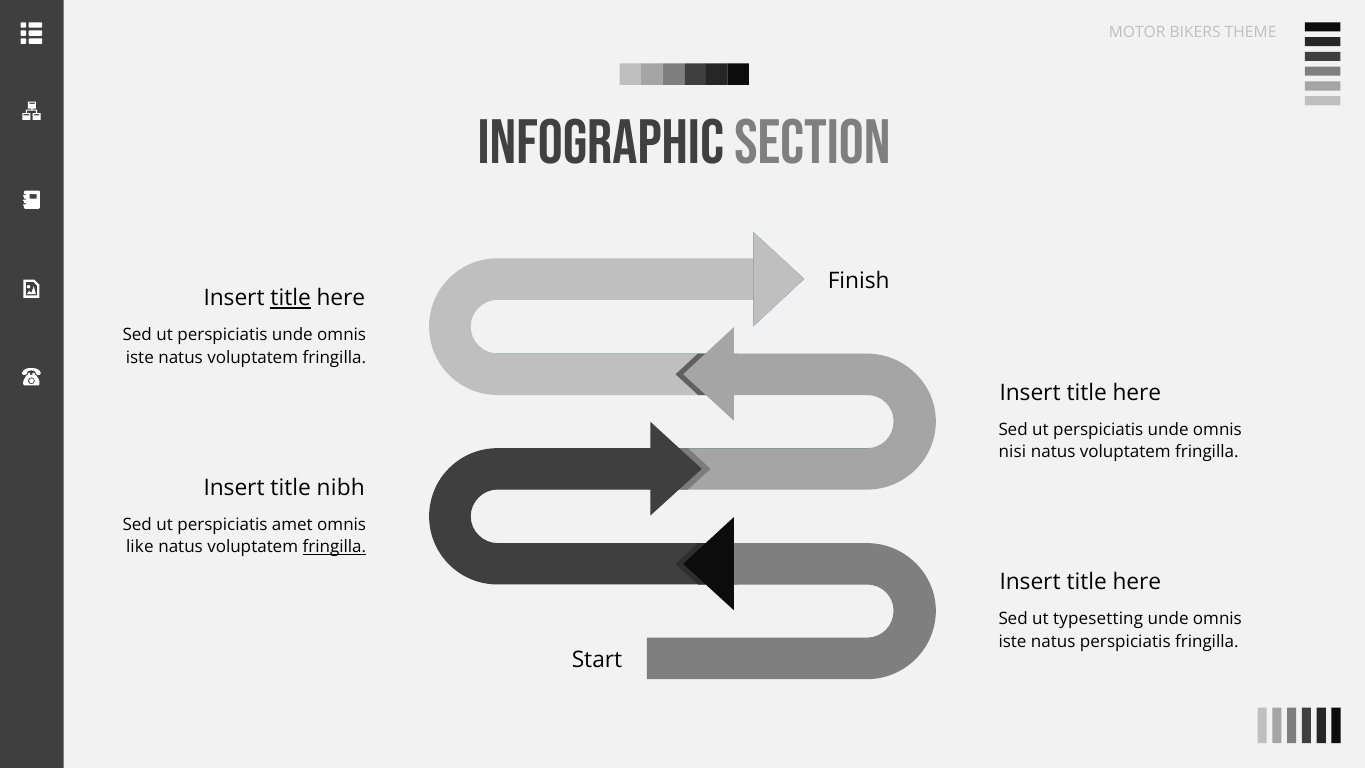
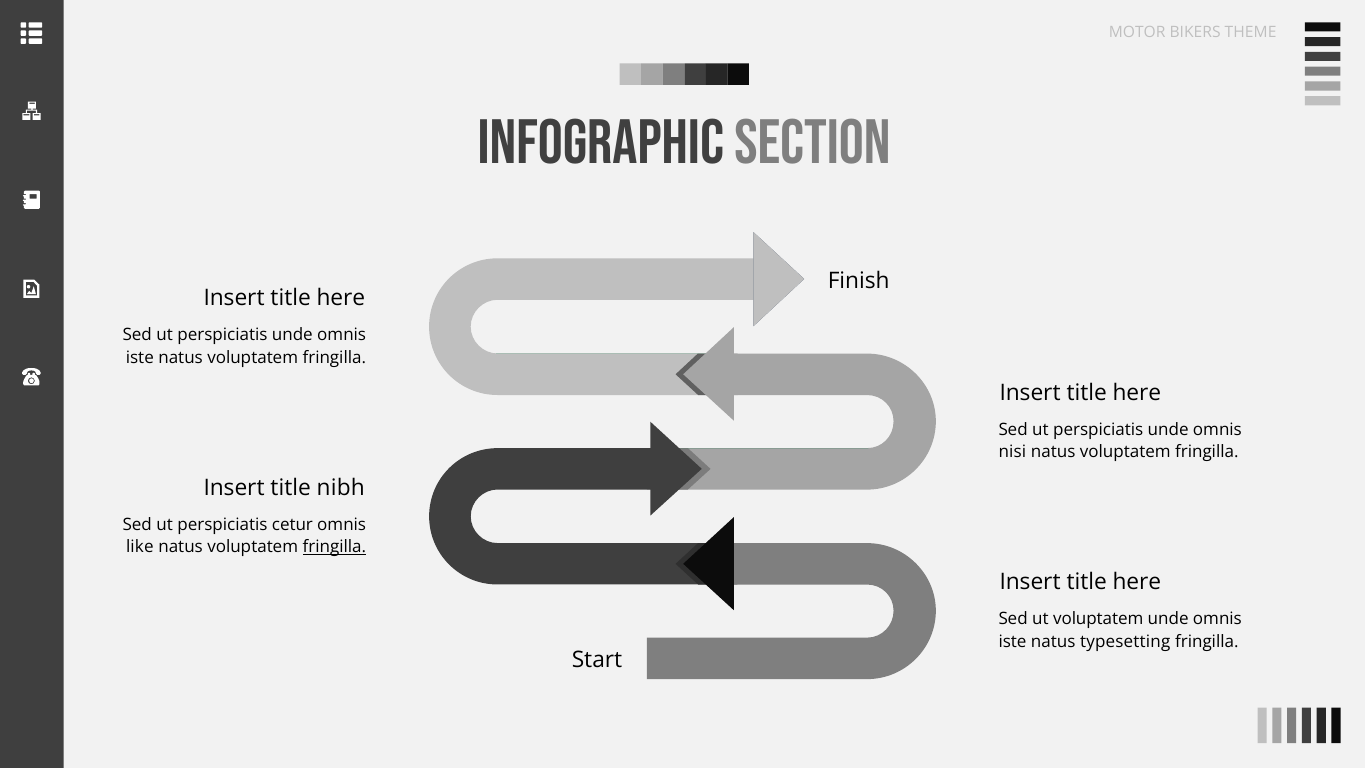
title underline: present -> none (291, 298)
amet: amet -> cetur (292, 525)
ut typesetting: typesetting -> voluptatem (1098, 619)
natus perspiciatis: perspiciatis -> typesetting (1125, 642)
